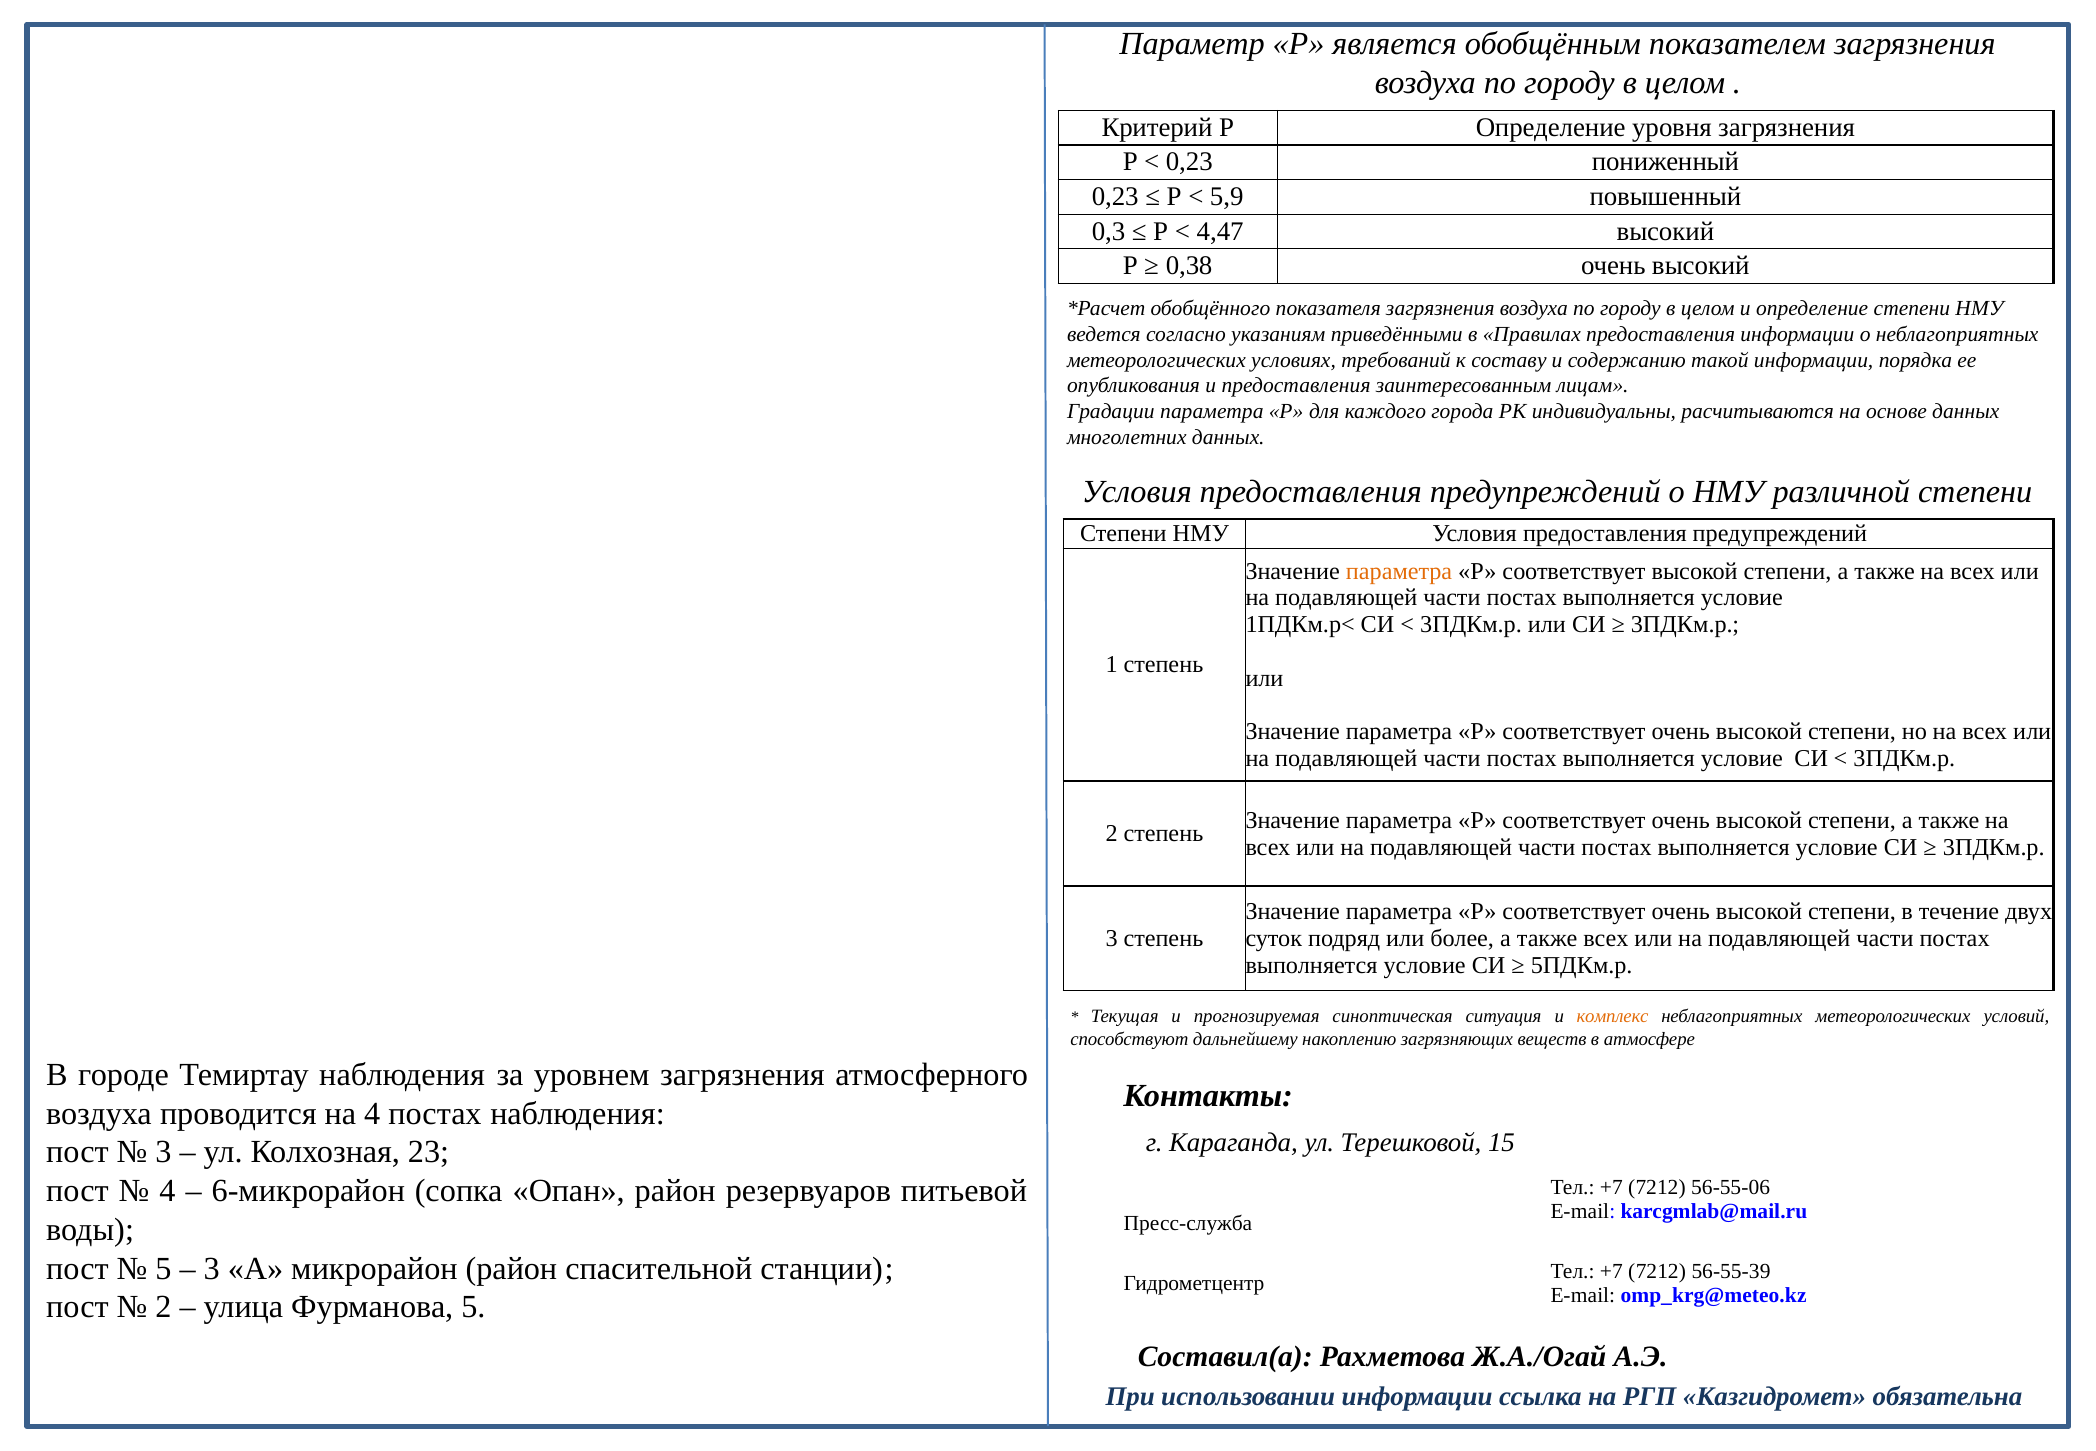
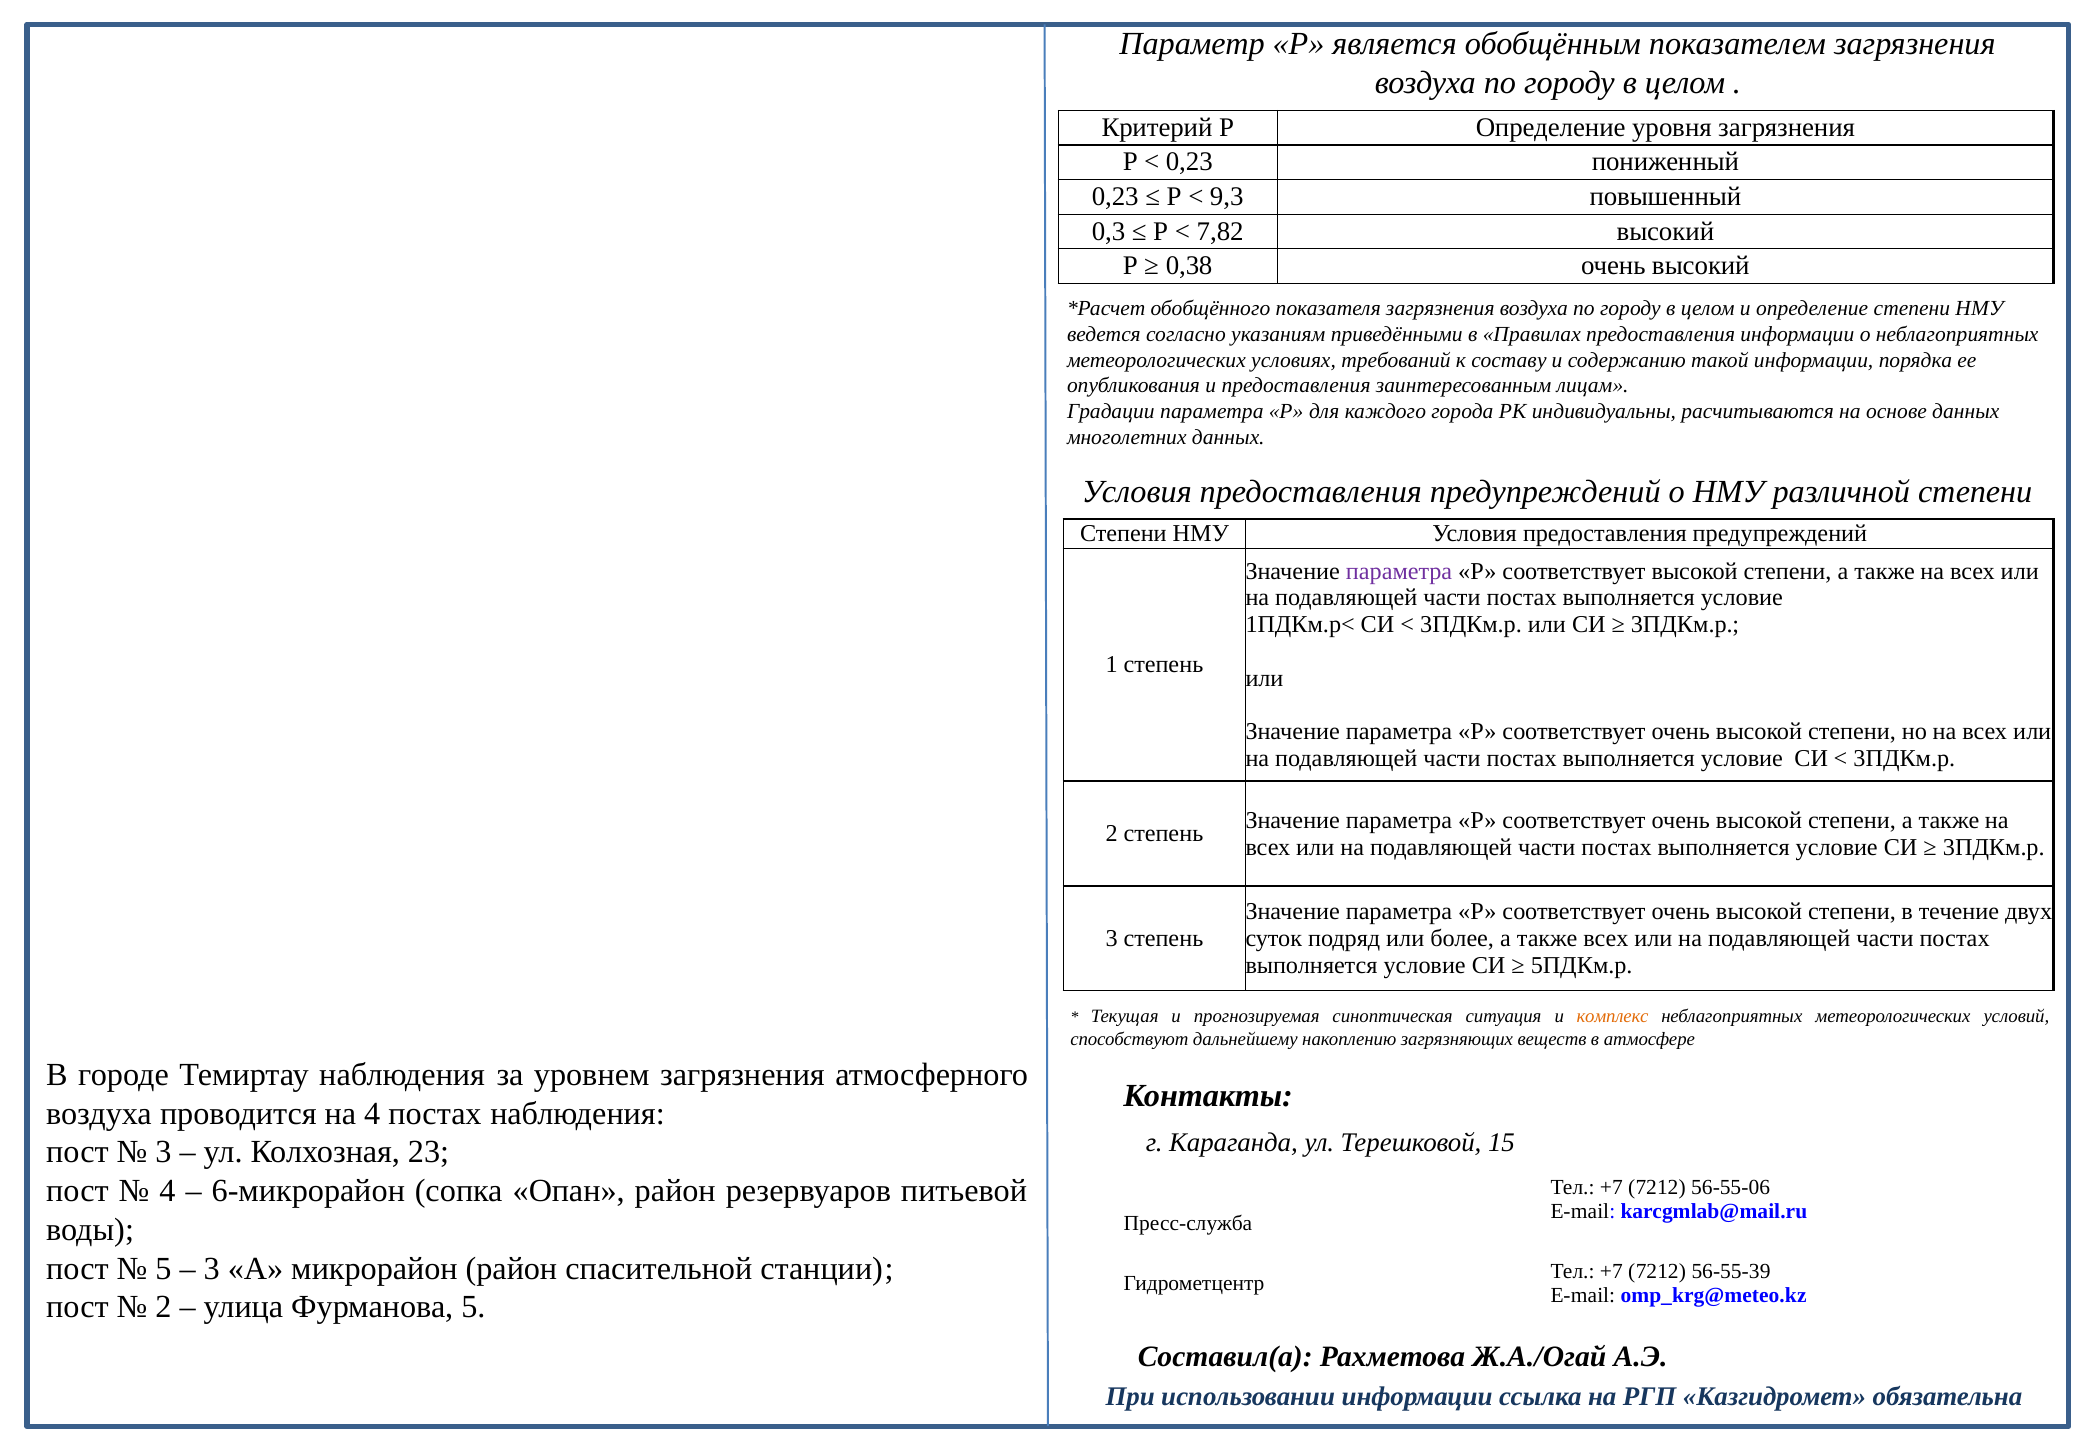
5,9: 5,9 -> 9,3 (1227, 197)
4,47: 4,47 -> 7,82 (1220, 231)
параметра colour: orange -> purple (1399, 571)
